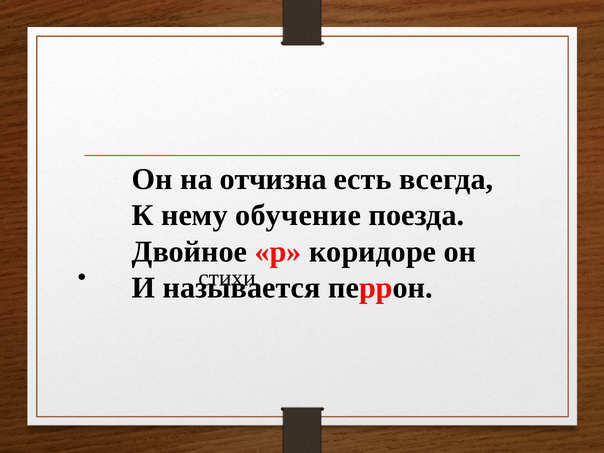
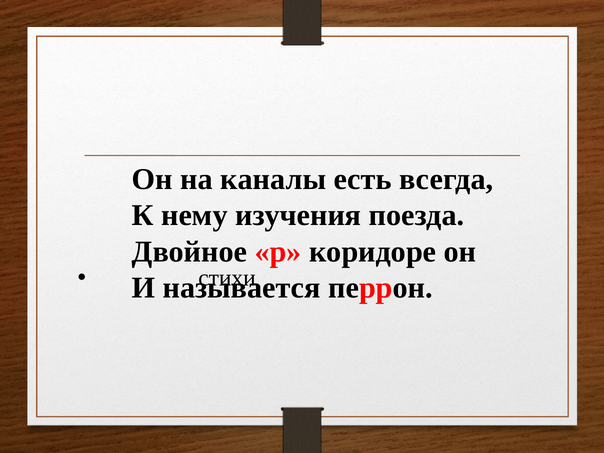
отчизна: отчизна -> каналы (273, 179)
обучение: обучение -> изучения (298, 215)
